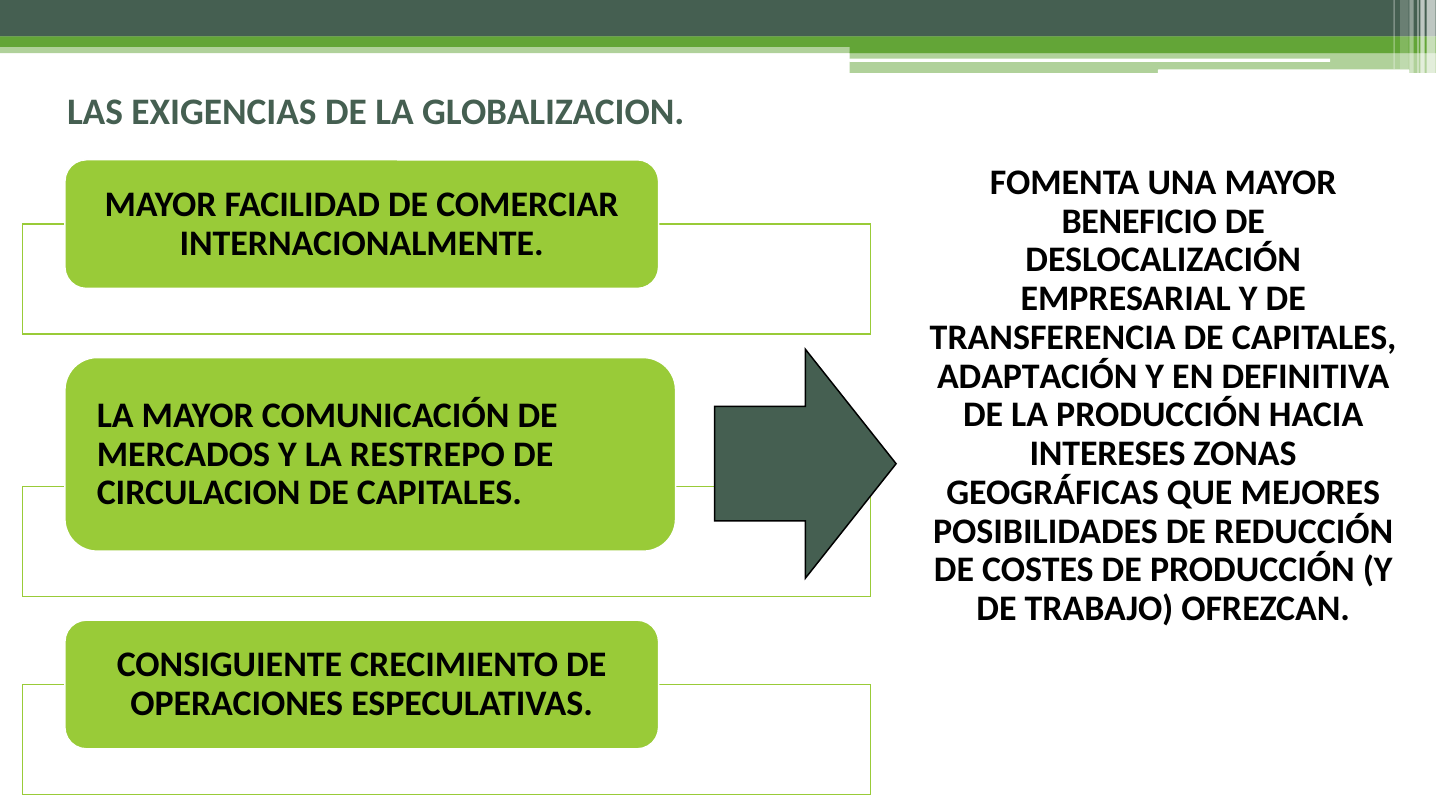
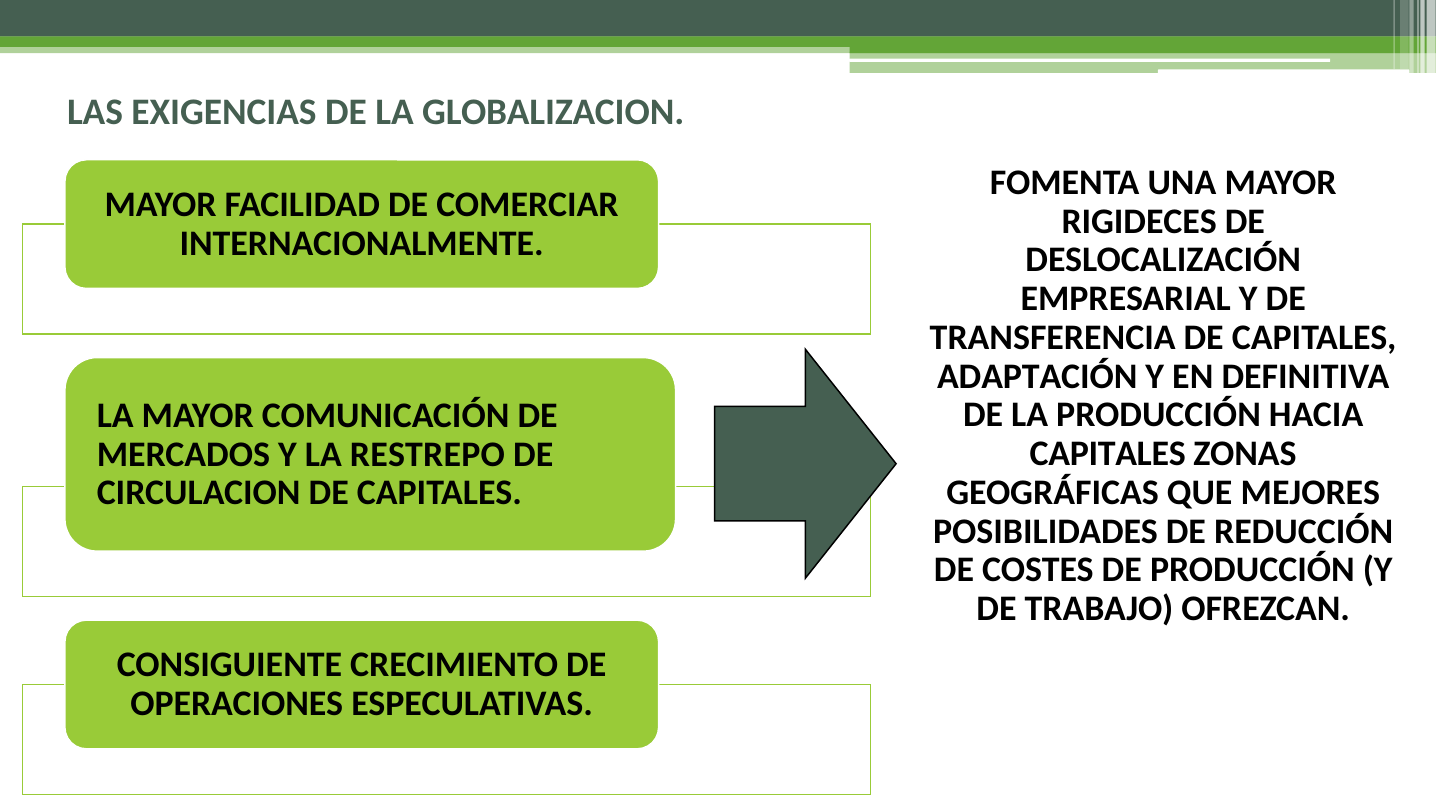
BENEFICIO: BENEFICIO -> RIGIDECES (1139, 221)
INTERESES: INTERESES -> CAPITALES (1108, 454)
